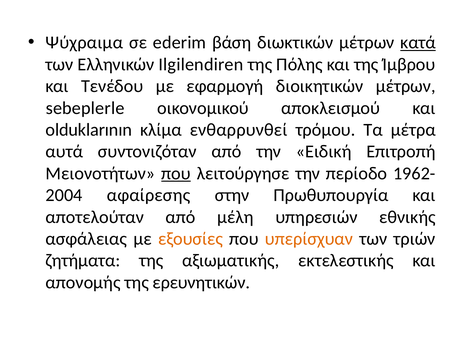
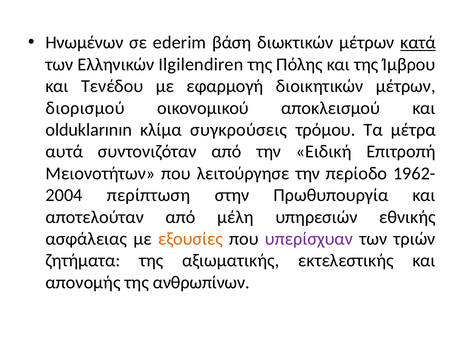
Ψύχραιμα: Ψύχραιμα -> Ηνωμένων (84, 43)
sebeplerle: sebeplerle -> διορισμού (85, 108)
ενθαρρυνθεί: ενθαρρυνθεί -> συγκρούσεις (239, 130)
που underline: present -> none (176, 173)
αφαίρεσης: αφαίρεσης -> περίπτωση (149, 195)
υπερίσχυαν colour: orange -> purple (309, 239)
ερευνητικών: ερευνητικών -> ανθρωπίνων (201, 282)
